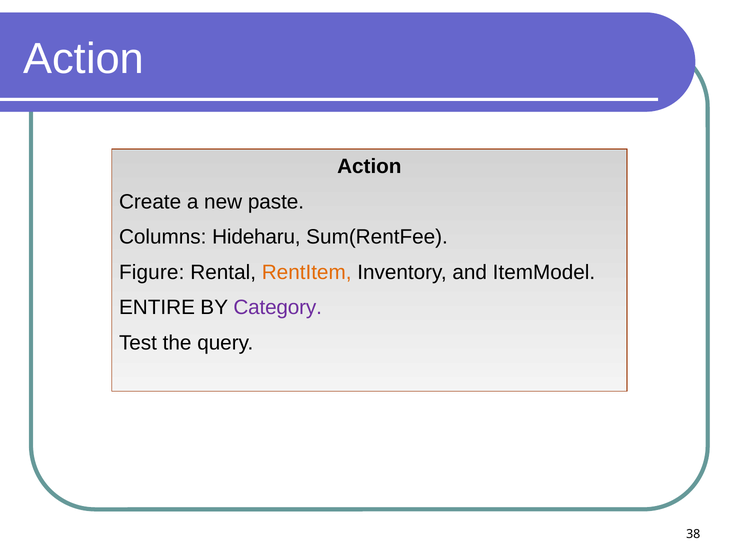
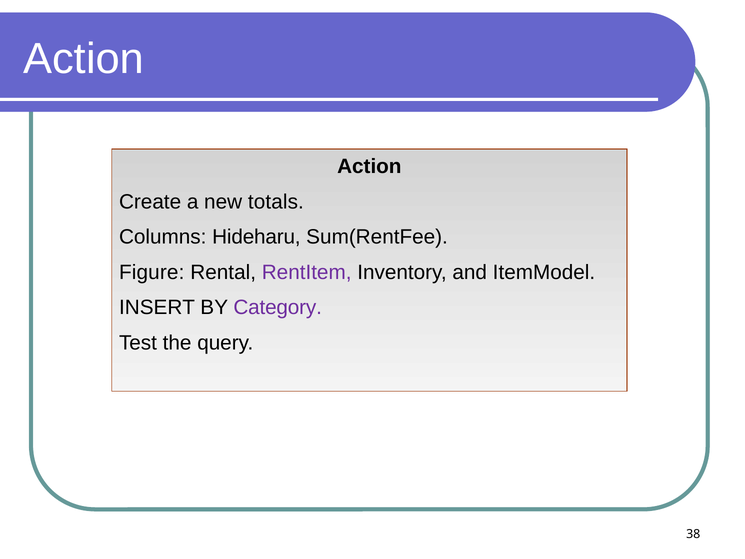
paste: paste -> totals (276, 202)
RentItem colour: orange -> purple (307, 272)
ENTIRE: ENTIRE -> INSERT (157, 307)
